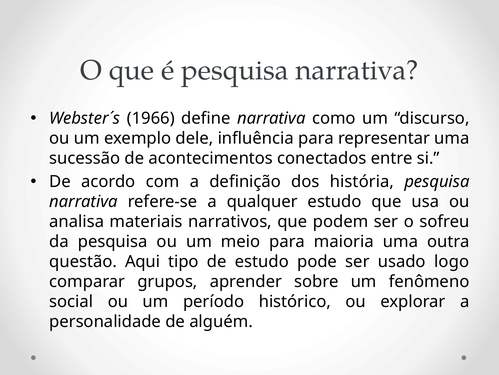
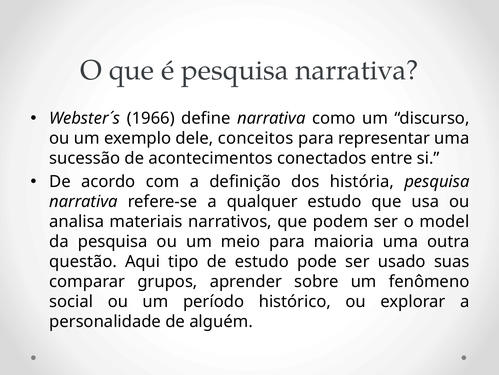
influência: influência -> conceitos (256, 138)
sofreu: sofreu -> model (444, 221)
logo: logo -> suas (452, 261)
